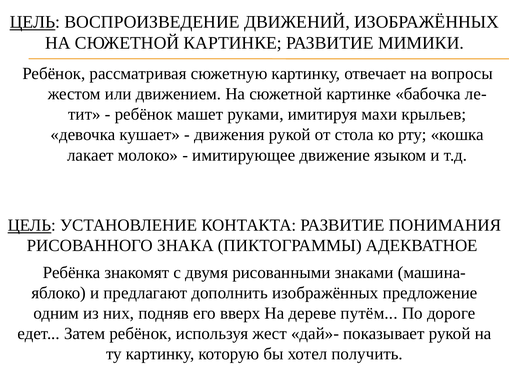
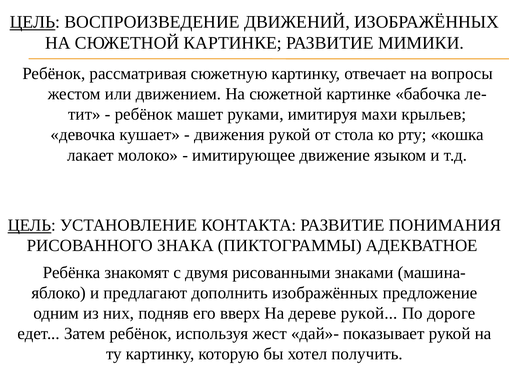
дереве путём: путём -> рукой (369, 313)
